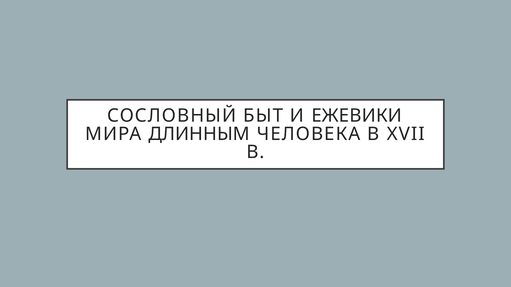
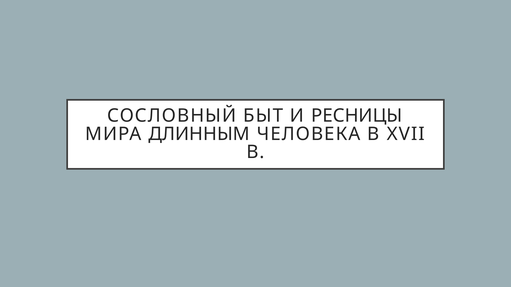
ЕЖЕВИКИ: ЕЖЕВИКИ -> РЕСНИЦЫ (357, 116)
